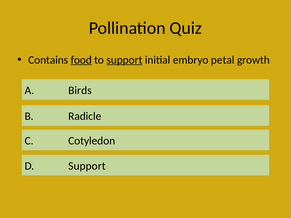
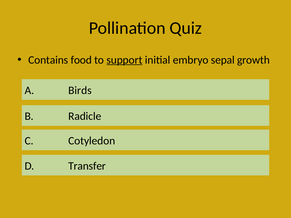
food underline: present -> none (81, 60)
petal: petal -> sepal (223, 60)
D Support: Support -> Transfer (87, 166)
